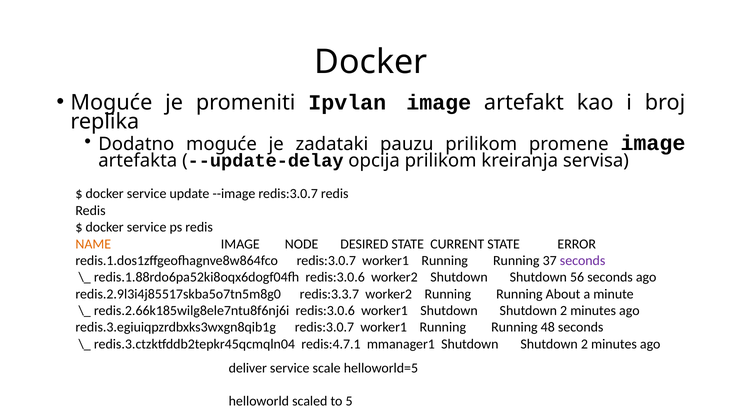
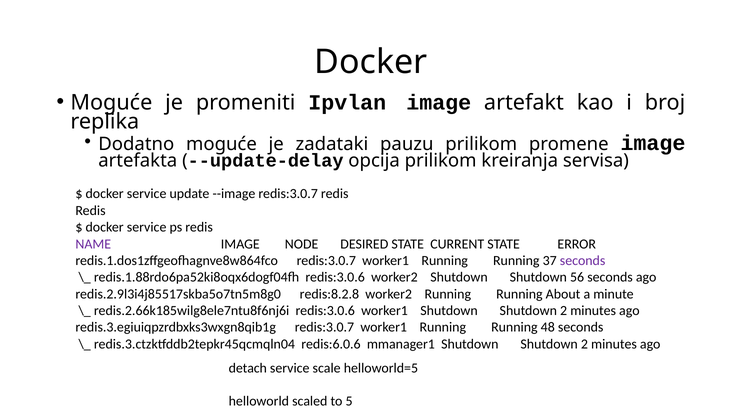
NAME colour: orange -> purple (93, 244)
redis:3.3.7: redis:3.3.7 -> redis:8.2.8 (329, 294)
redis:4.7.1: redis:4.7.1 -> redis:6.0.6 (331, 344)
deliver: deliver -> detach (248, 368)
